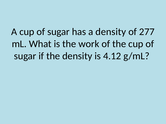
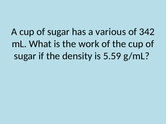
a density: density -> various (111, 32)
277: 277 -> 342 (147, 32)
4.12: 4.12 -> 5.59 (112, 56)
